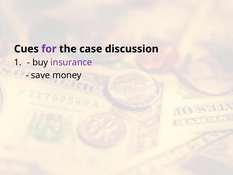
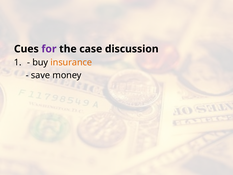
insurance colour: purple -> orange (71, 62)
